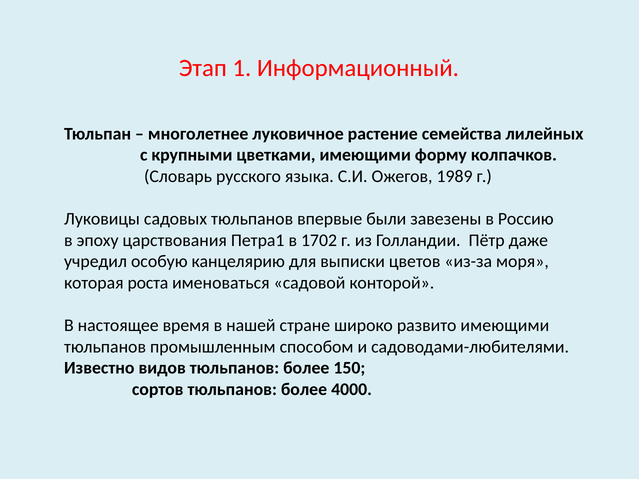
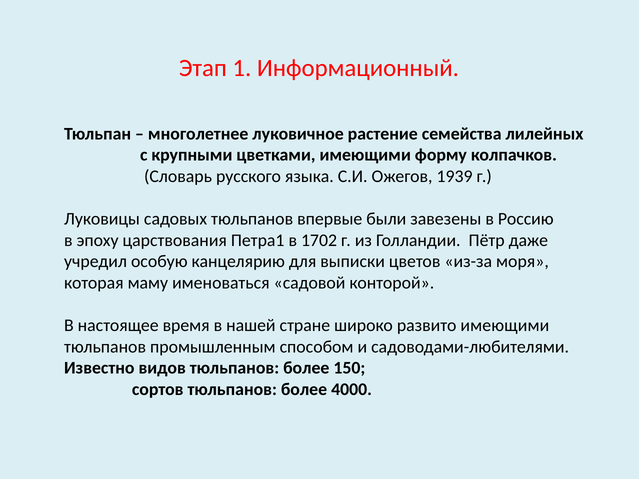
1989: 1989 -> 1939 (455, 177)
роста: роста -> маму (148, 283)
